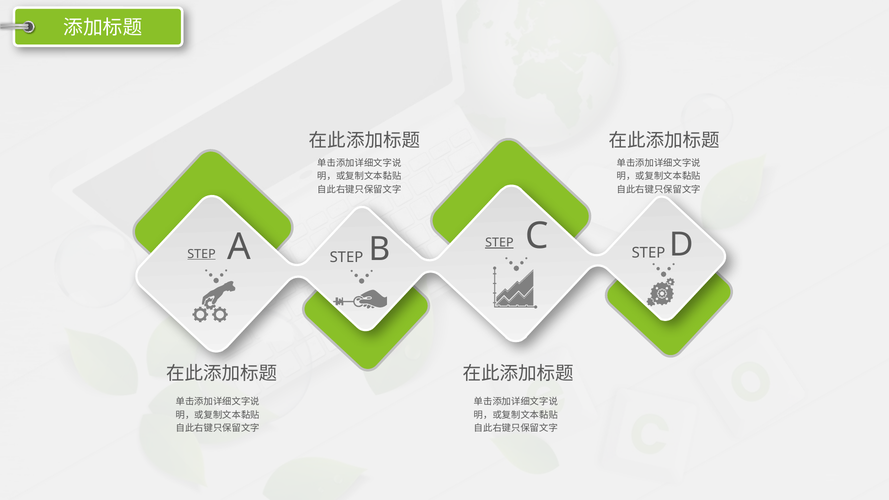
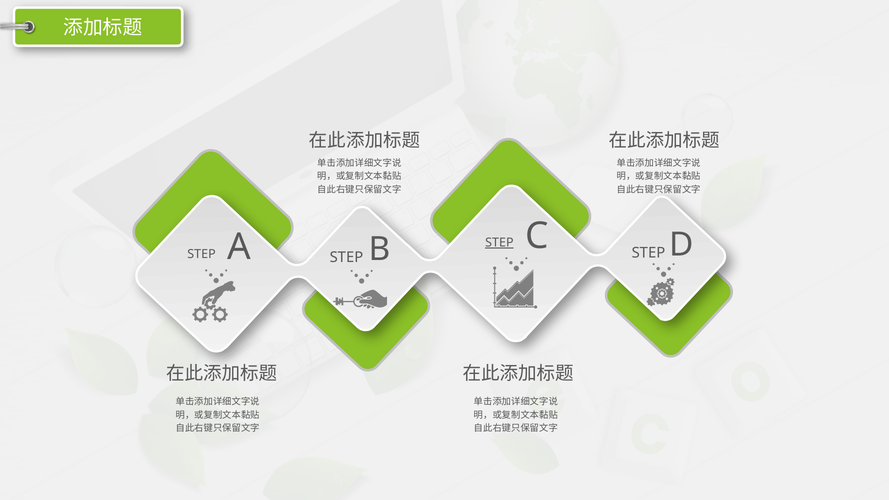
STEP underline: present -> none (201, 254)
